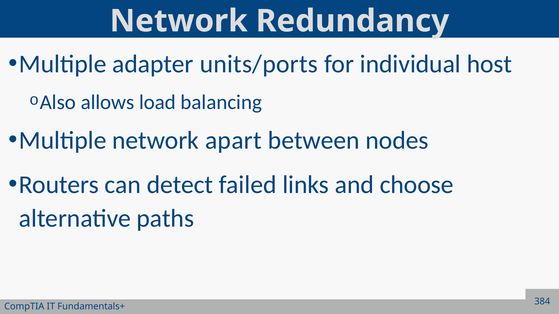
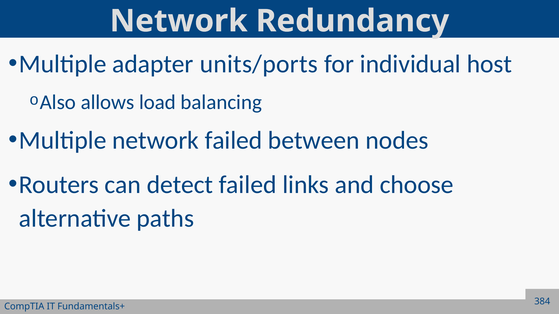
network apart: apart -> failed (234, 141)
